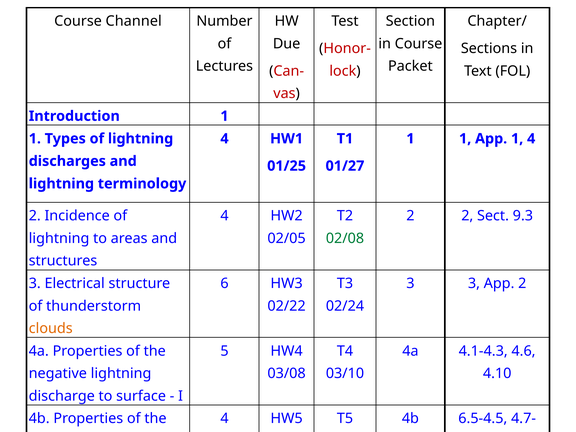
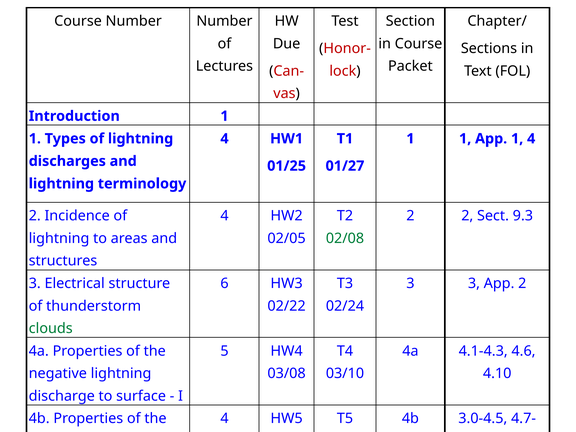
Course Channel: Channel -> Number (134, 21)
clouds colour: orange -> green (51, 328)
6.5-4.5: 6.5-4.5 -> 3.0-4.5 (483, 419)
